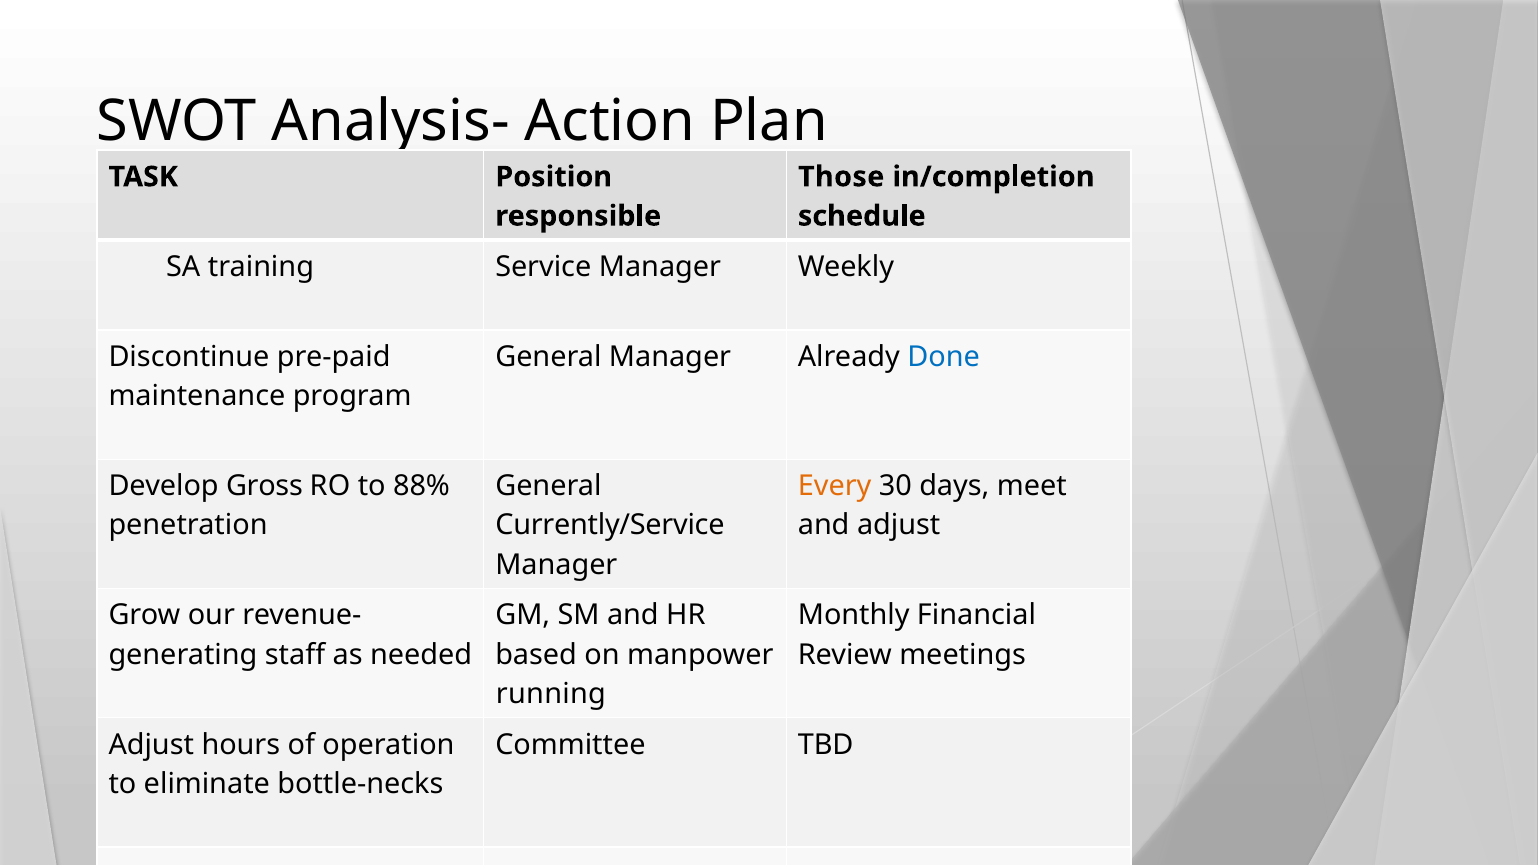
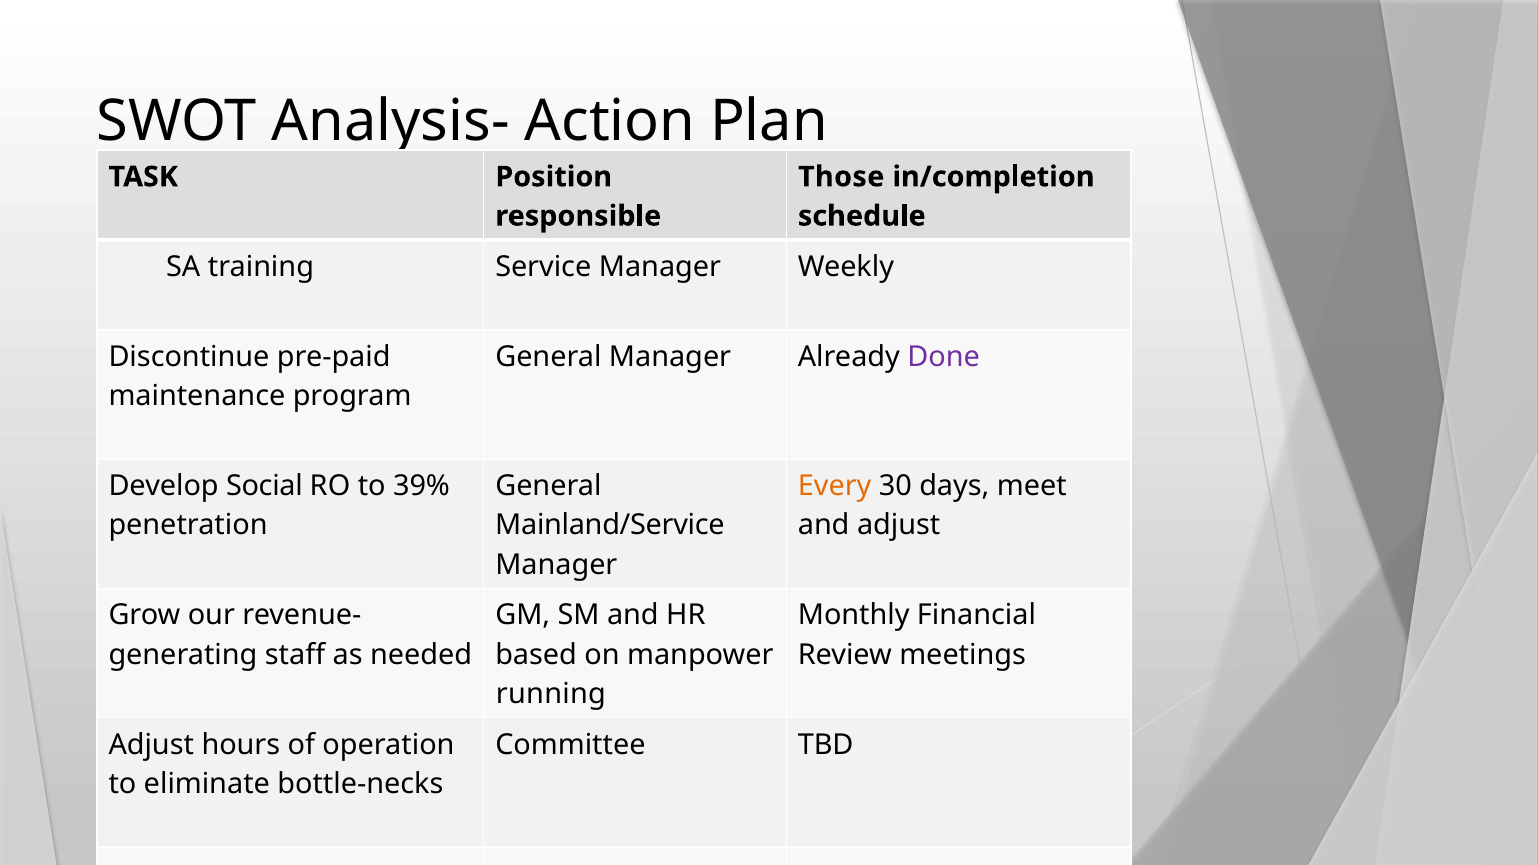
Done colour: blue -> purple (944, 357)
Gross: Gross -> Social (264, 486)
88%: 88% -> 39% (422, 486)
Currently/Service: Currently/Service -> Mainland/Service (610, 525)
